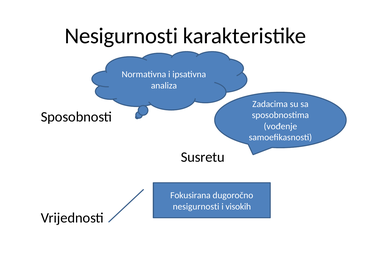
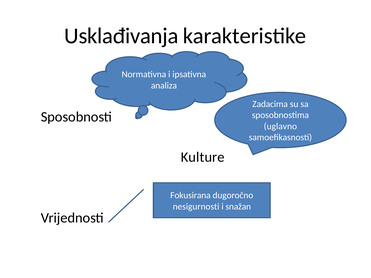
Nesigurnosti: Nesigurnosti -> Usklađivanja (121, 36)
vođenje: vođenje -> uglavno (280, 126)
Susretu: Susretu -> Kulture (203, 157)
visokih: visokih -> snažan (238, 207)
